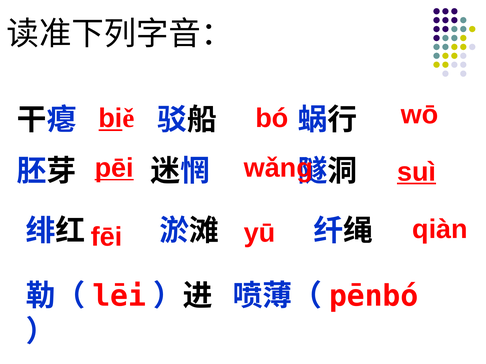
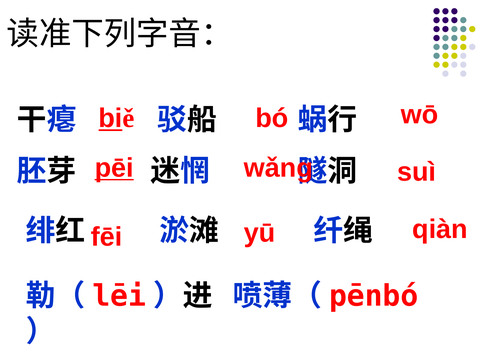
suì underline: present -> none (416, 172)
